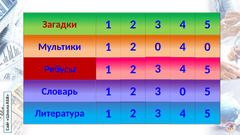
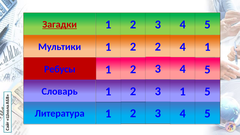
Загадки underline: none -> present (60, 24)
1 2 0: 0 -> 2 (158, 47)
4 0: 0 -> 1 (208, 47)
3 0: 0 -> 1 (183, 92)
